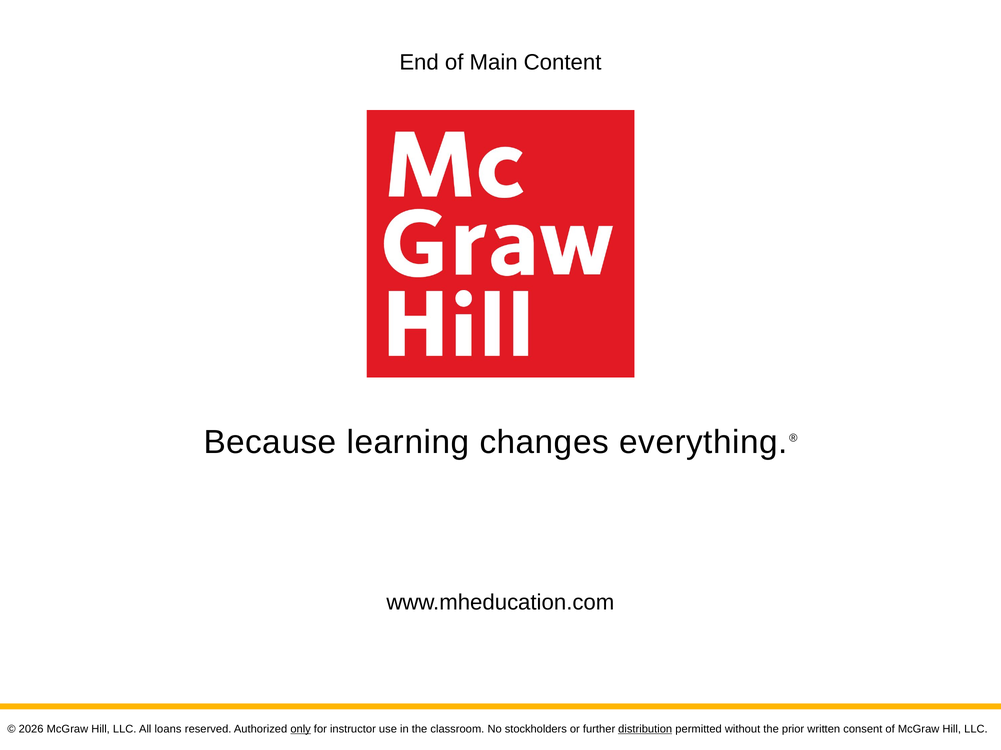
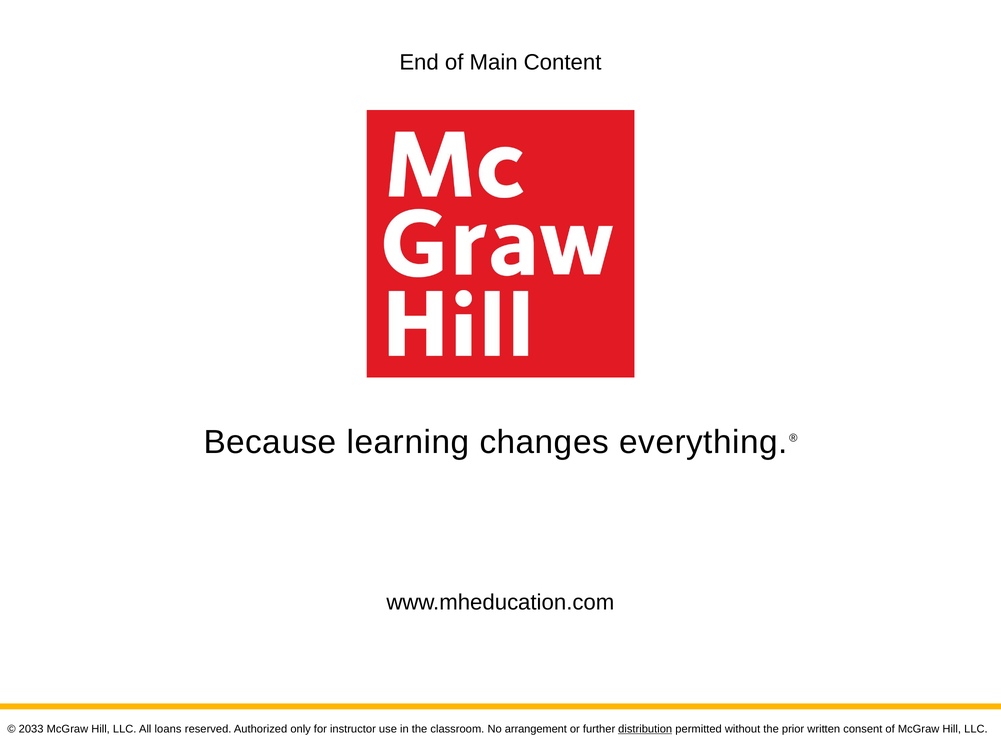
2026: 2026 -> 2033 (31, 730)
only underline: present -> none (301, 730)
stockholders: stockholders -> arrangement (536, 730)
